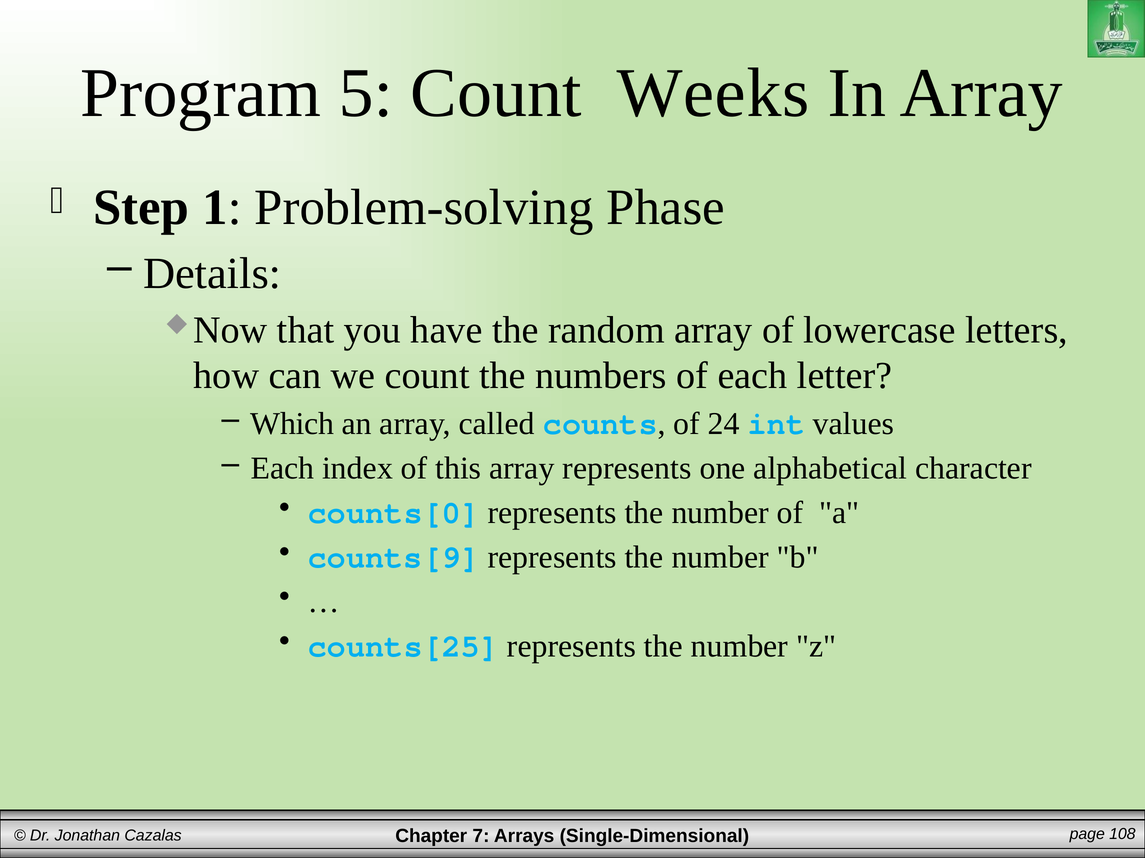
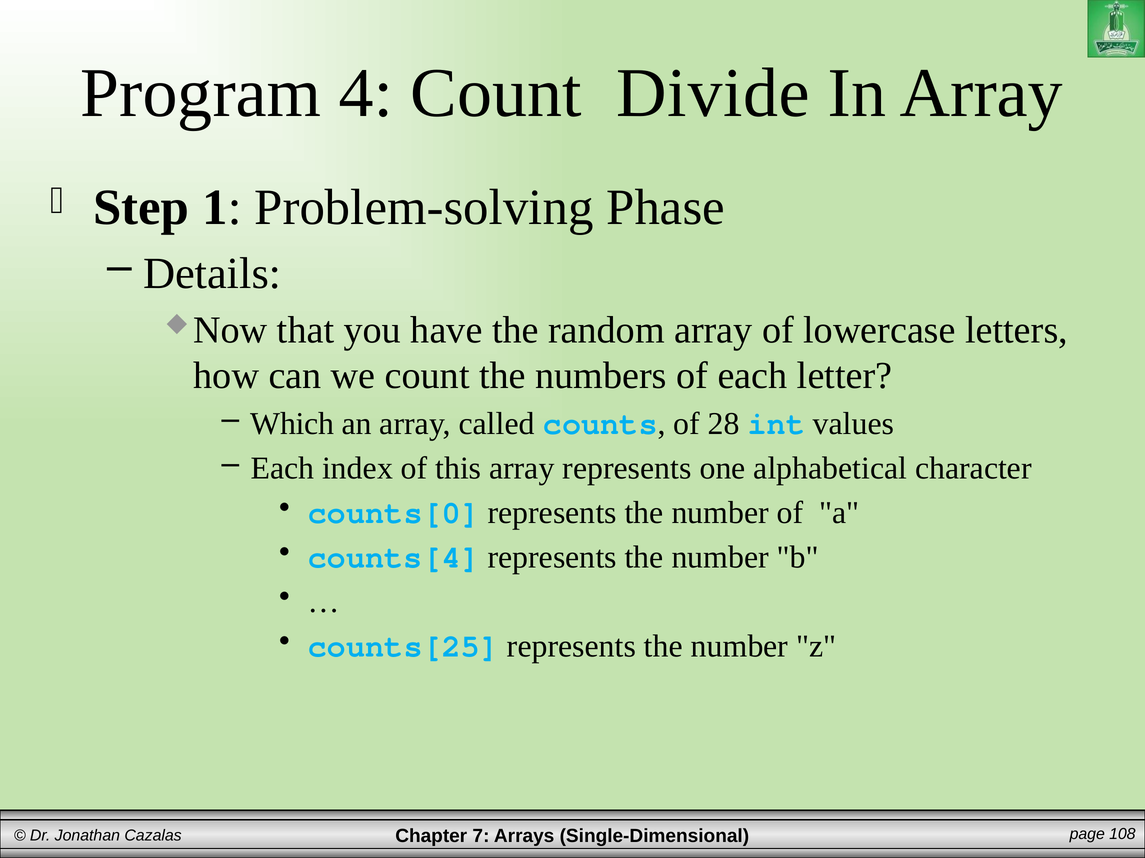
5: 5 -> 4 (366, 93)
Weeks: Weeks -> Divide (713, 93)
24: 24 -> 28 (724, 424)
counts[9: counts[9 -> counts[4 (394, 558)
